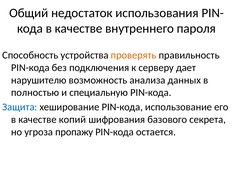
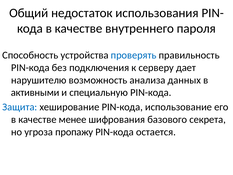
проверять colour: orange -> blue (134, 55)
полностью: полностью -> активными (35, 92)
копий: копий -> менее (73, 119)
